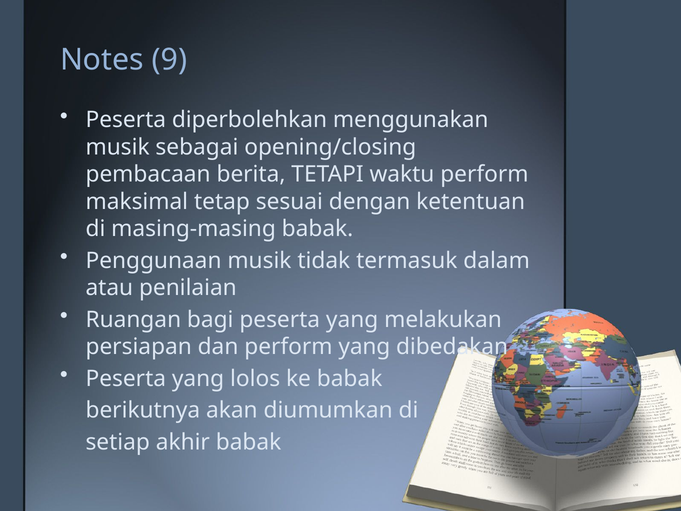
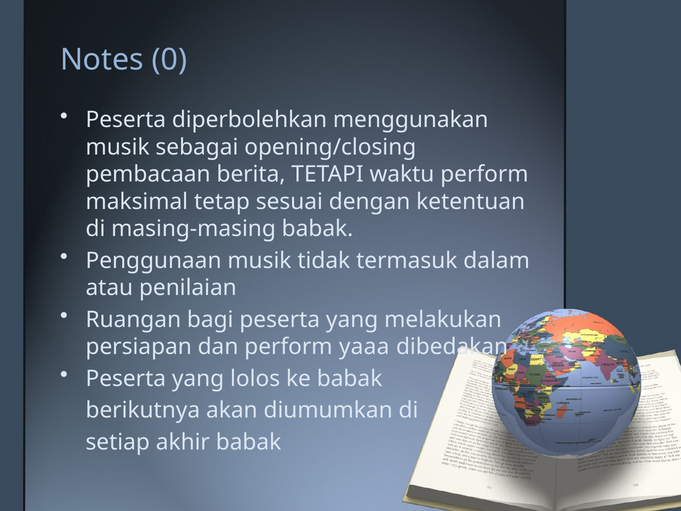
9: 9 -> 0 (169, 60)
perform yang: yang -> yaaa (364, 347)
